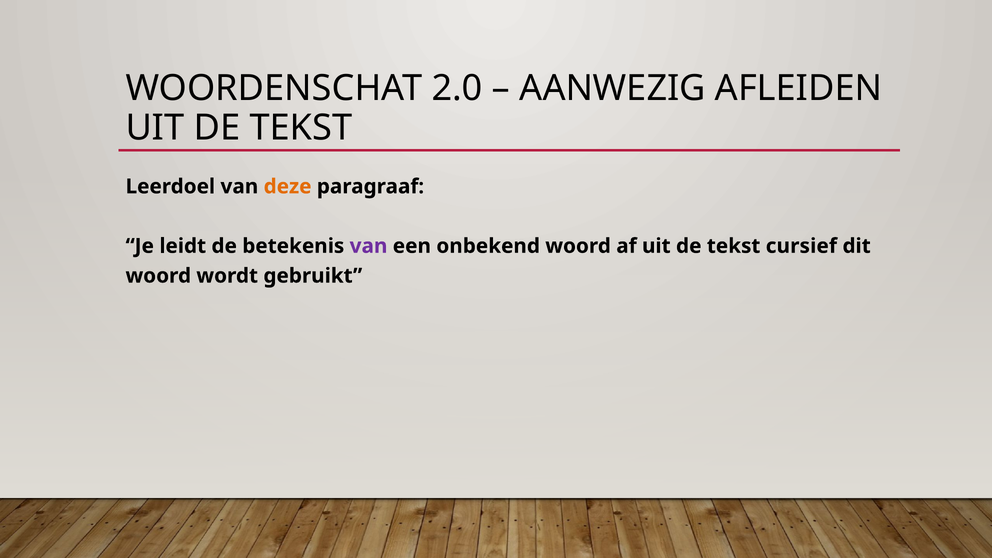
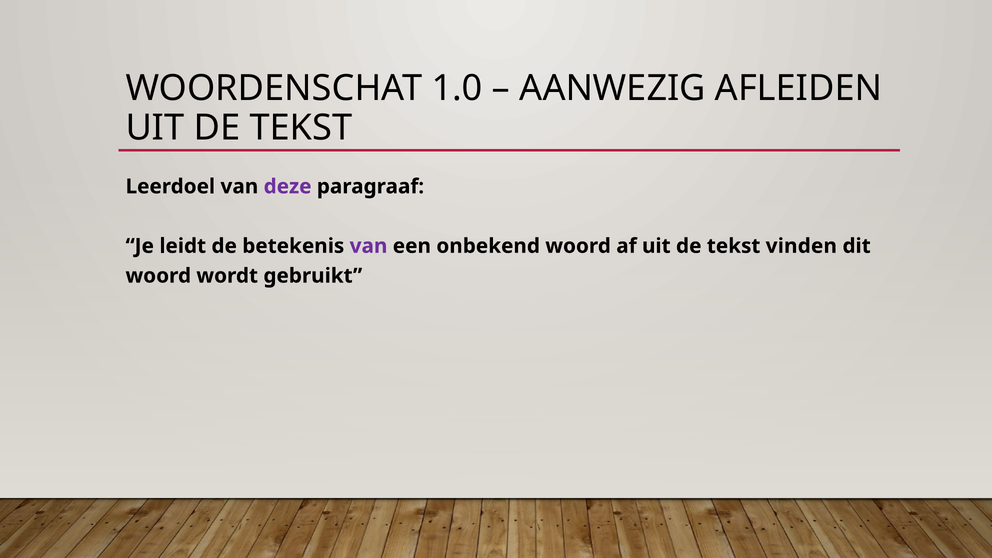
2.0: 2.0 -> 1.0 (457, 89)
deze colour: orange -> purple (288, 187)
cursief: cursief -> vinden (801, 246)
